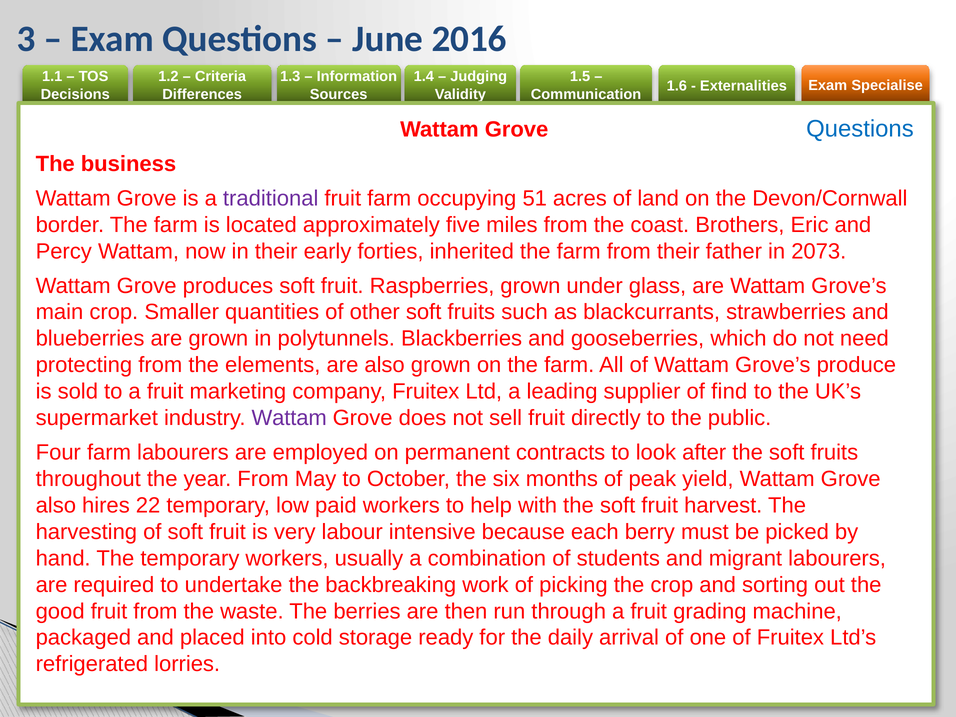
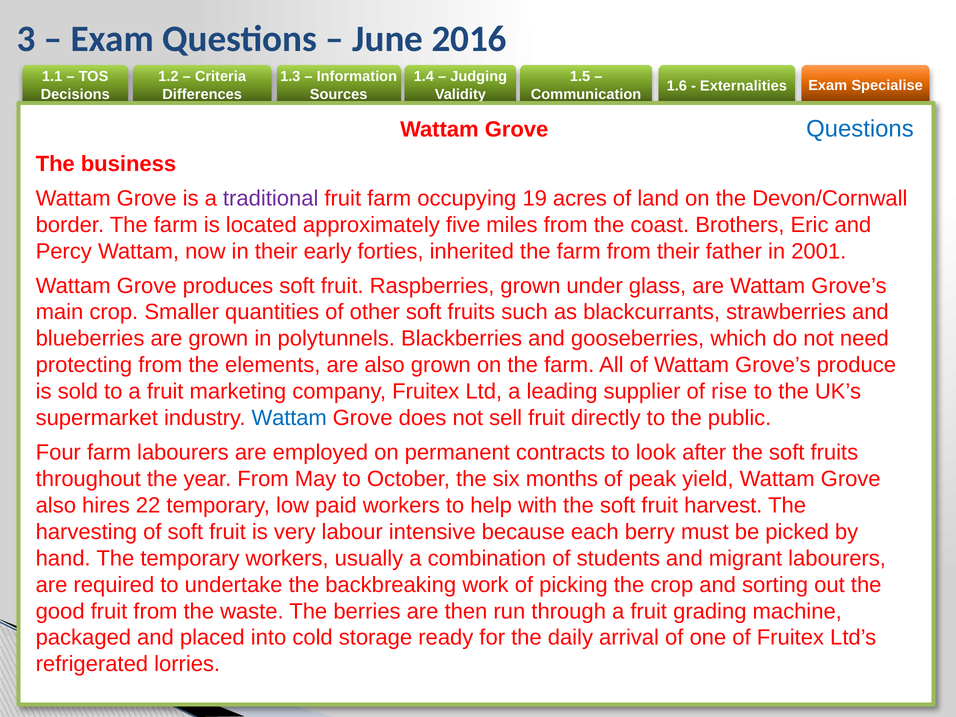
51: 51 -> 19 (535, 198)
2073: 2073 -> 2001 (819, 251)
find: find -> rise (729, 392)
Wattam colour: purple -> blue (289, 418)
